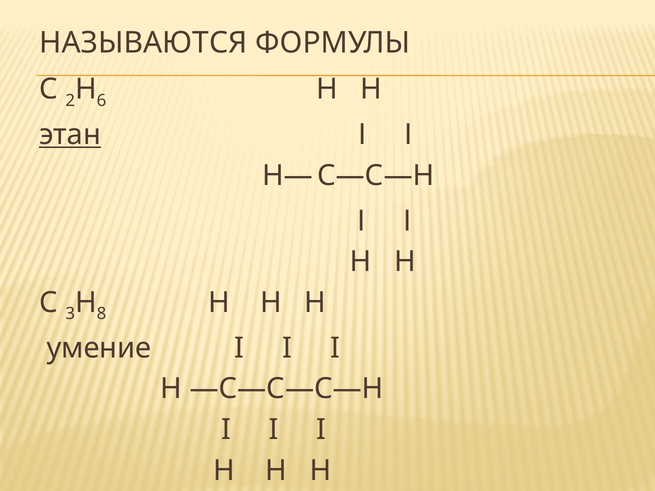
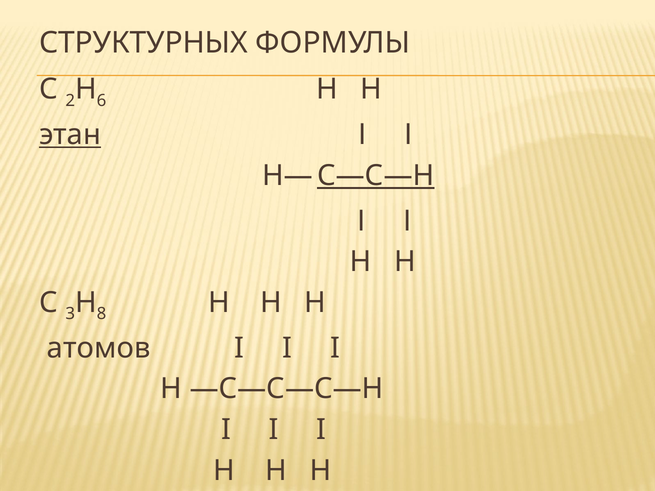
НАЗЫВАЮТСЯ: НАЗЫВАЮТСЯ -> СТРУКТУРНЫХ (143, 43)
С—С—Н underline: none -> present (376, 176)
умение: умение -> атомов (99, 348)
